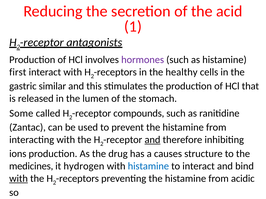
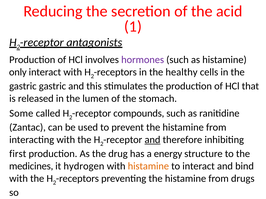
first: first -> only (18, 72)
gastric similar: similar -> gastric (52, 86)
ions: ions -> first (18, 154)
causes: causes -> energy (168, 154)
histamine colour: blue -> orange (148, 167)
with underline: present -> none (19, 179)
acidic: acidic -> drugs (243, 179)
